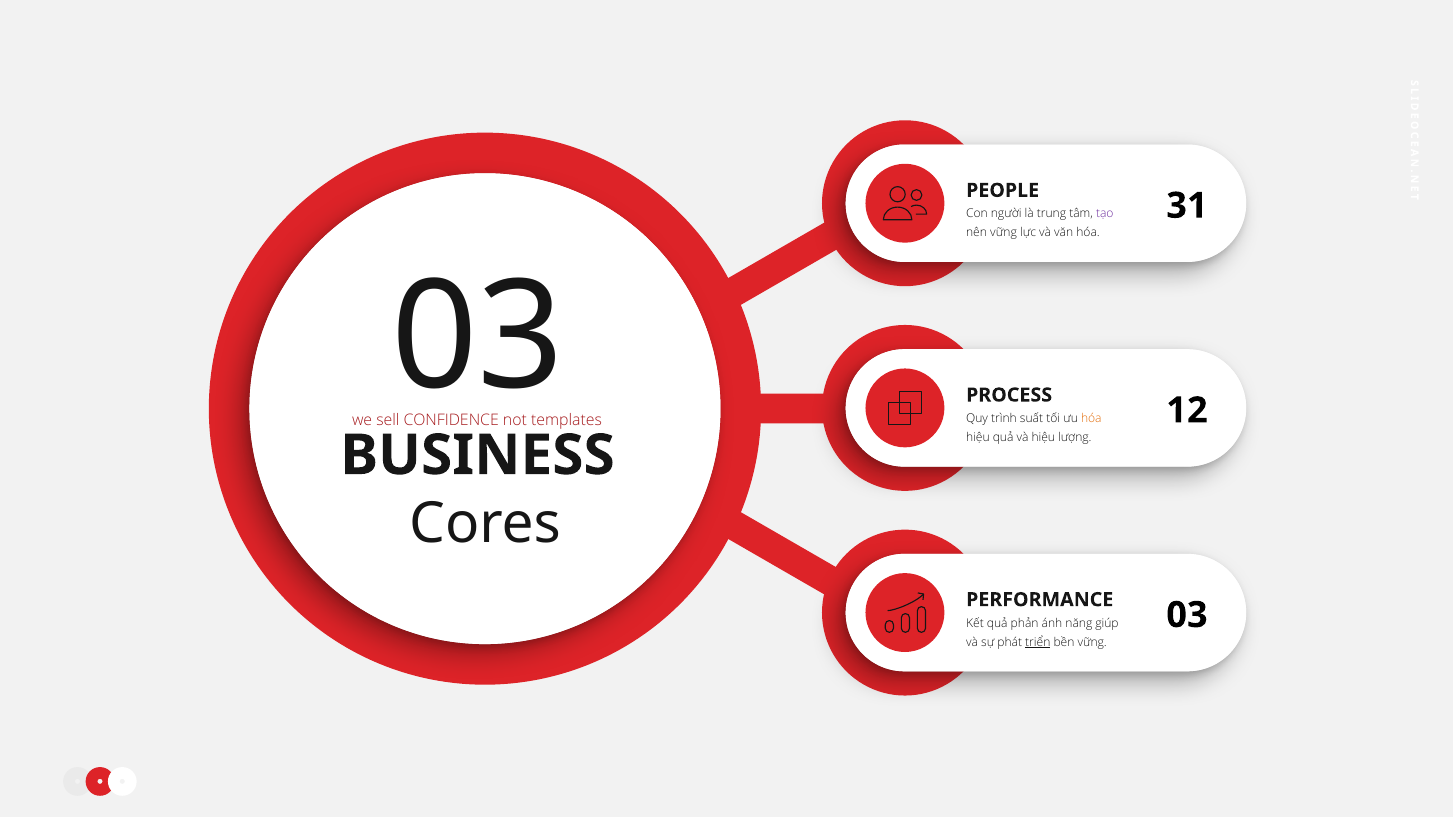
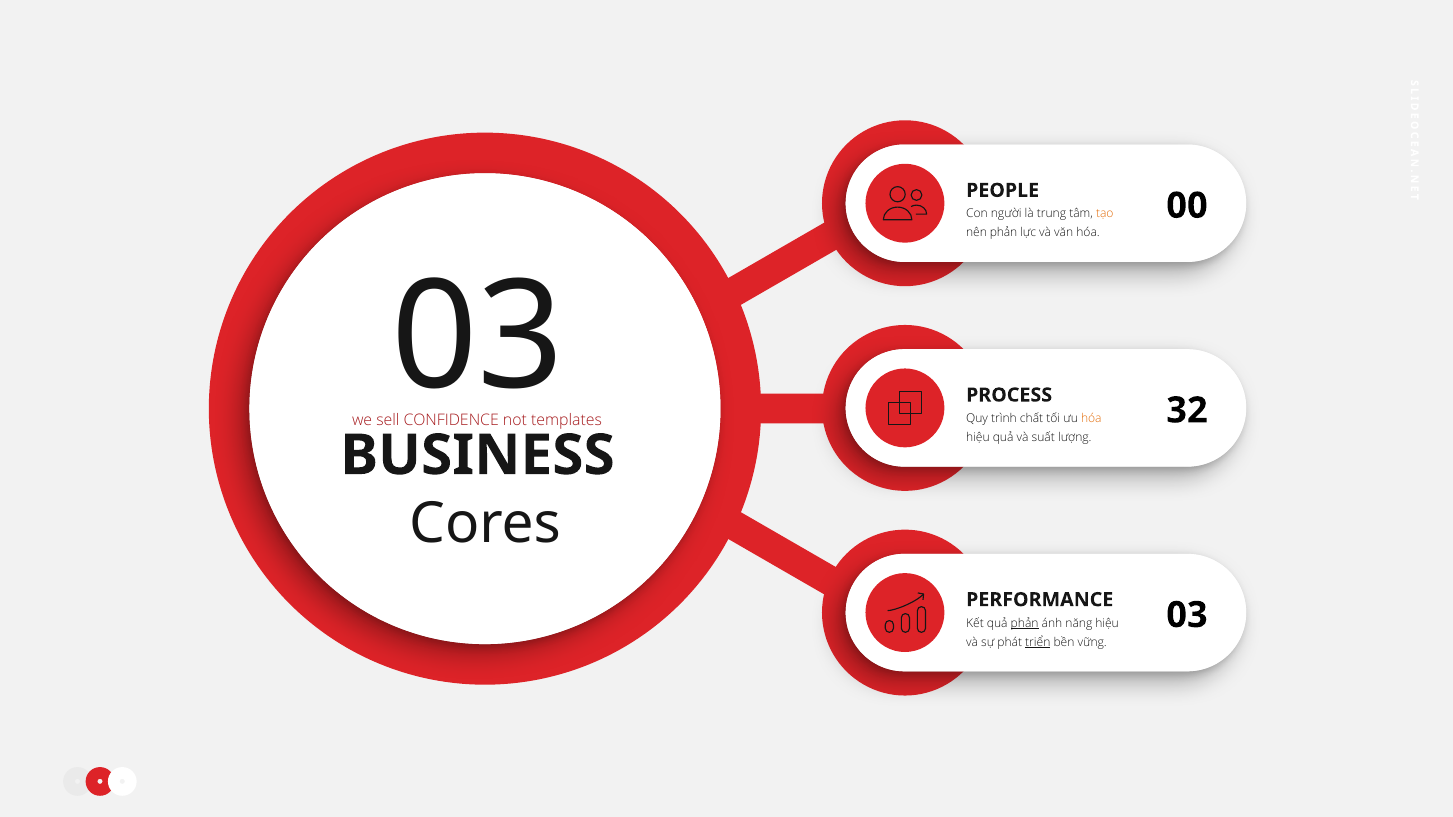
tạo colour: purple -> orange (1105, 214)
nên vững: vững -> phản (1004, 233)
31: 31 -> 00 (1187, 206)
suất: suất -> chất (1032, 419)
và hiệu: hiệu -> suất (1043, 438)
12: 12 -> 32 (1187, 411)
phản underline: none -> present (1025, 624)
năng giúp: giúp -> hiệu (1107, 624)
